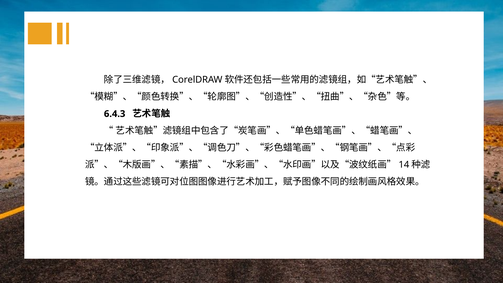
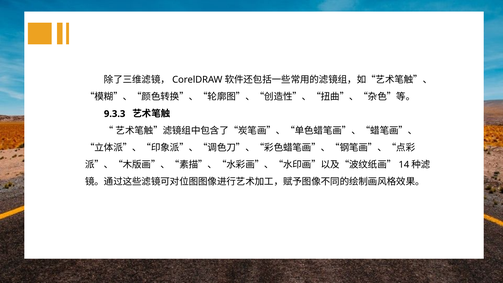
6.4.3: 6.4.3 -> 9.3.3 (115, 114)
